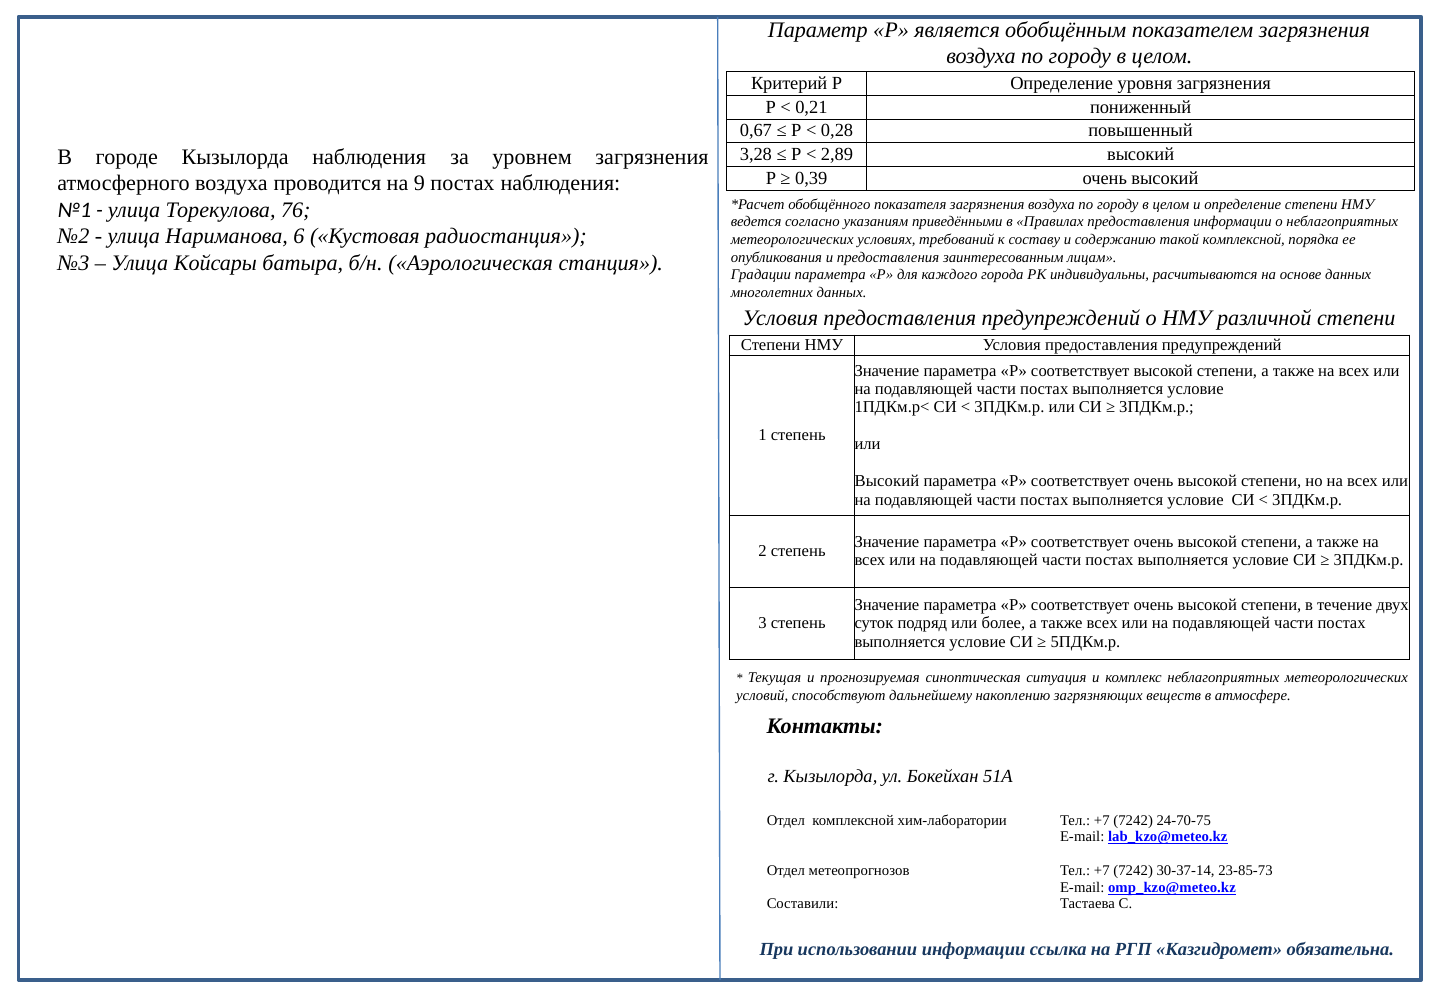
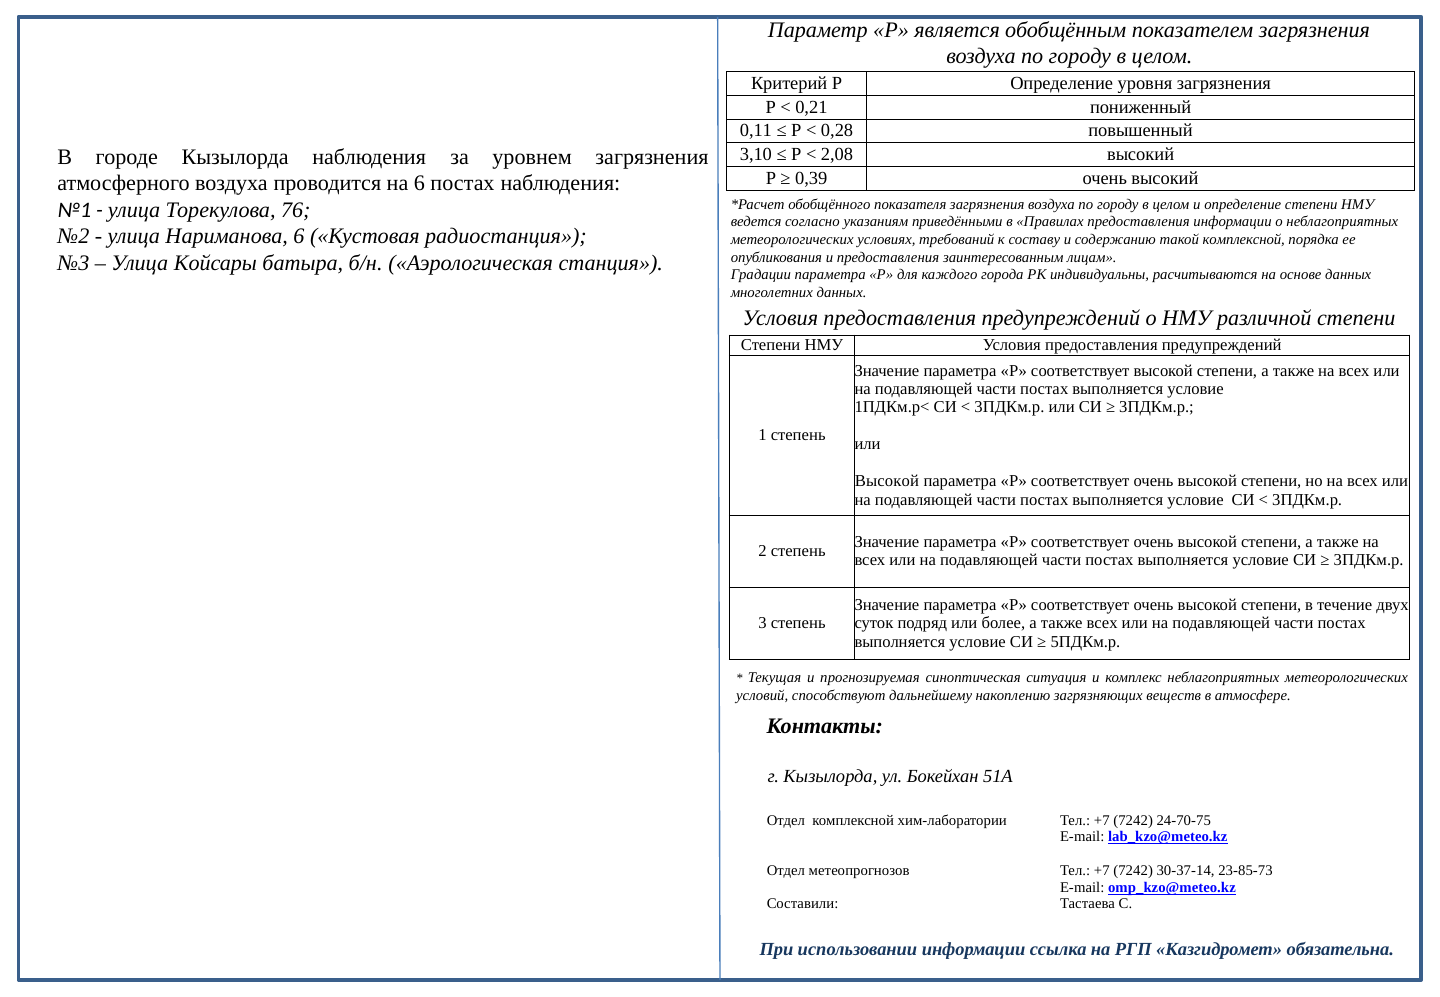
0,67: 0,67 -> 0,11 (756, 131)
3,28: 3,28 -> 3,10 (756, 154)
2,89: 2,89 -> 2,08 (837, 154)
на 9: 9 -> 6 (419, 183)
Высокий: Высокий -> Высокой (887, 481)
